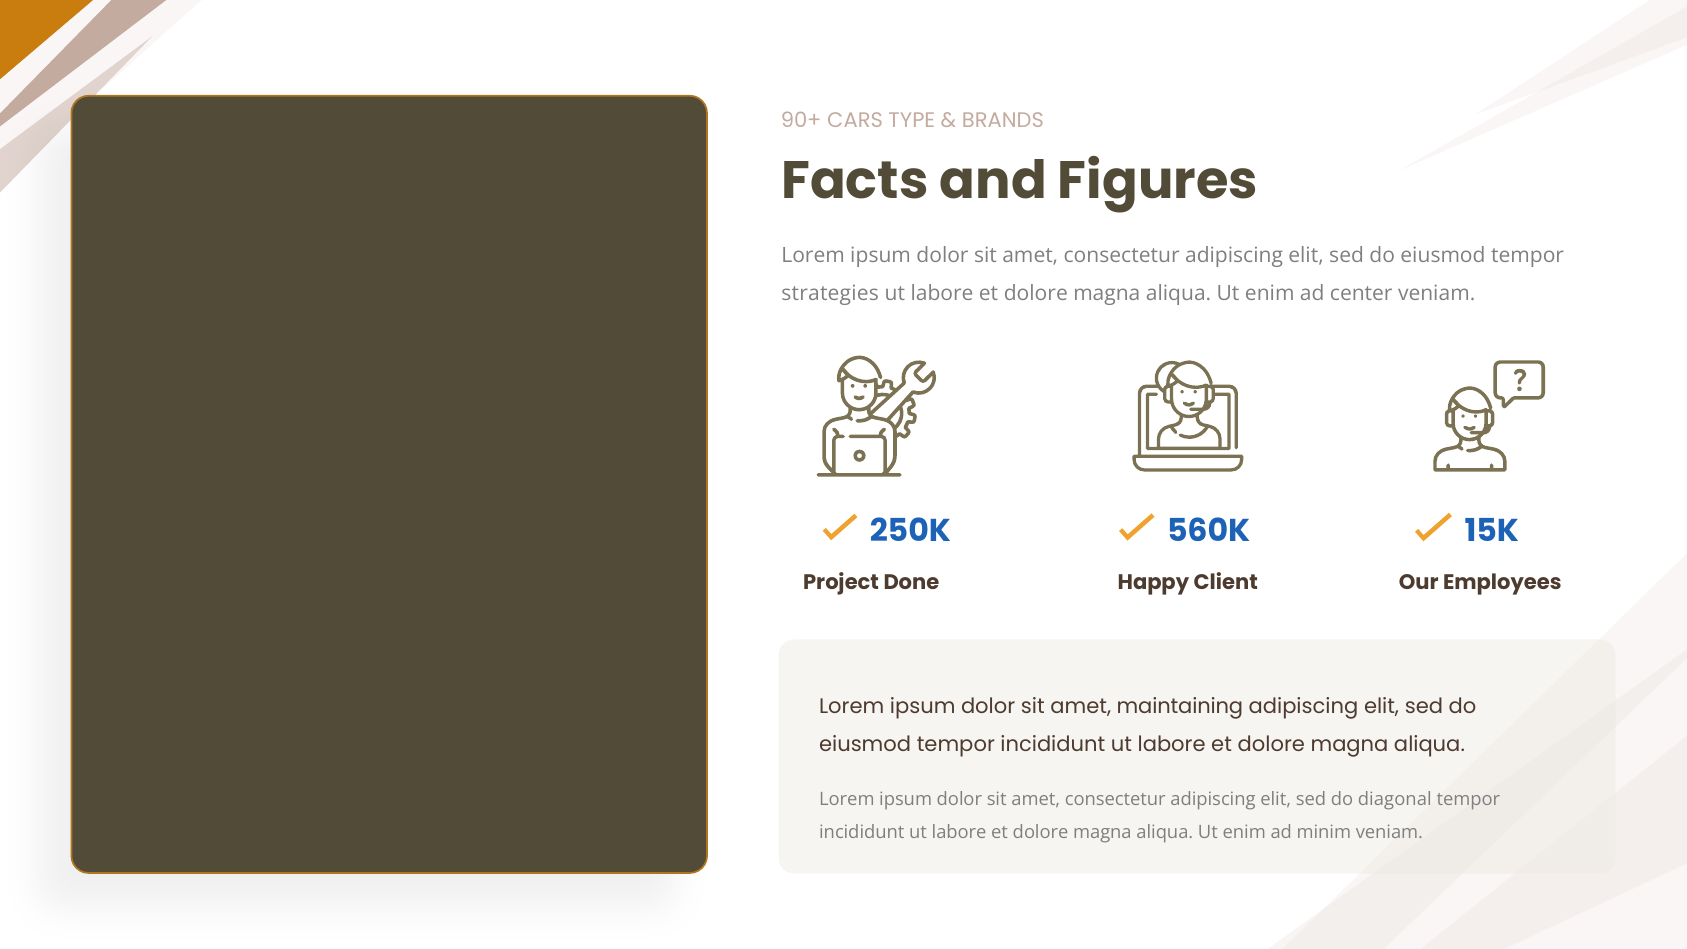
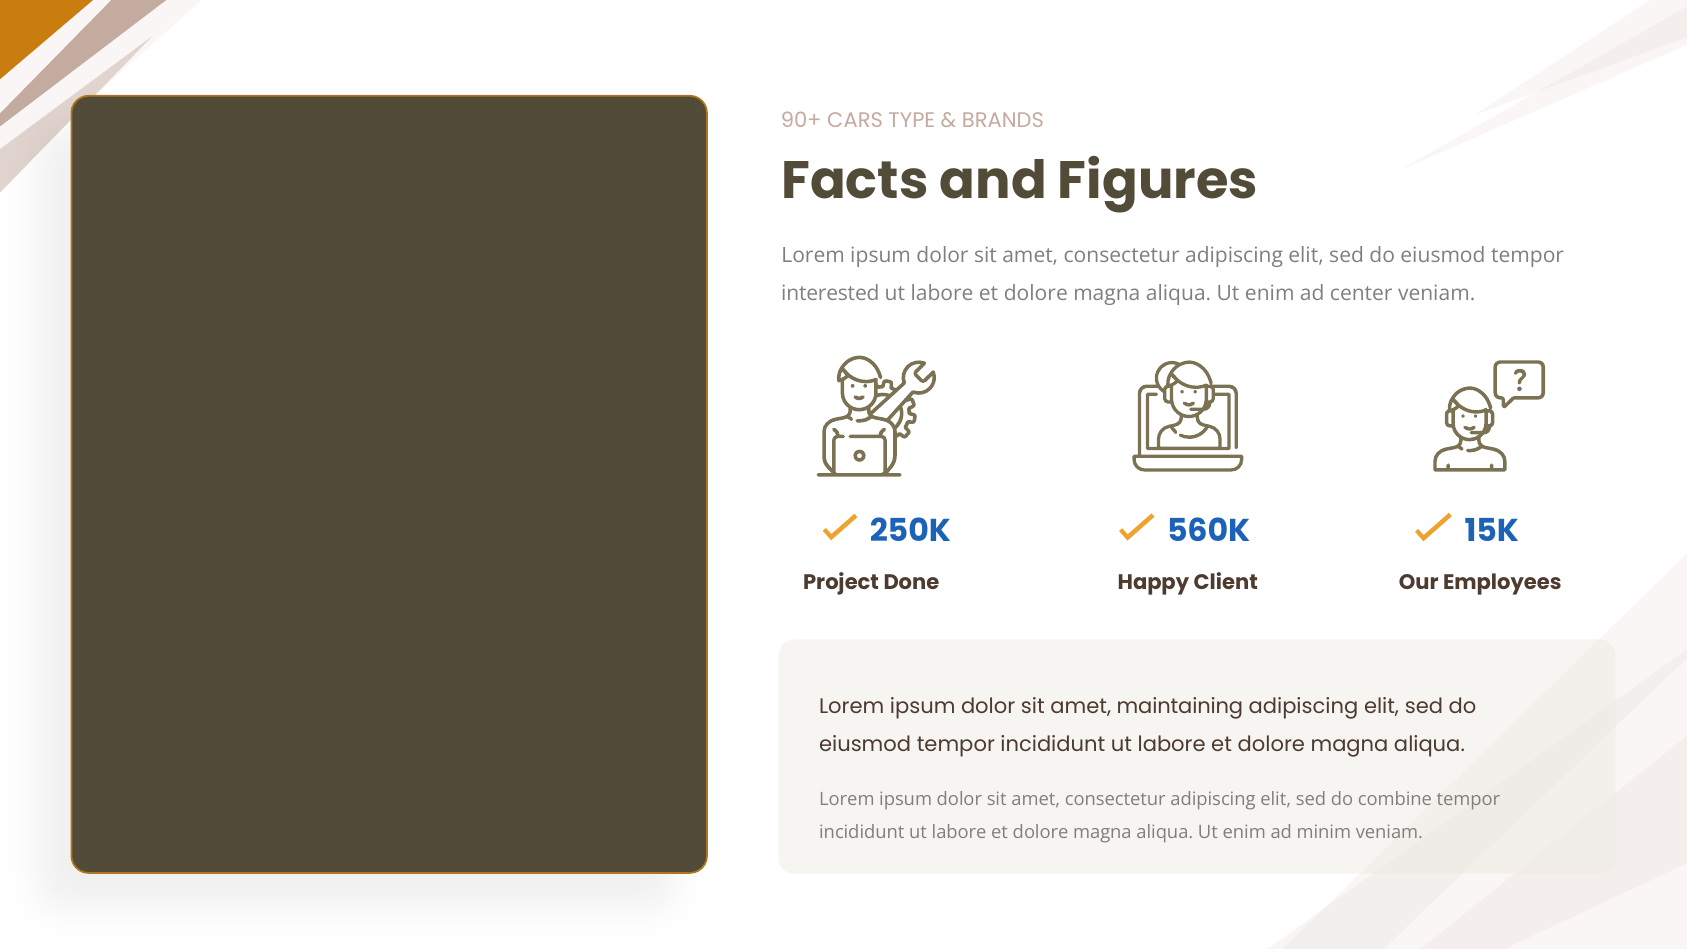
strategies: strategies -> interested (830, 294)
diagonal: diagonal -> combine (1395, 799)
